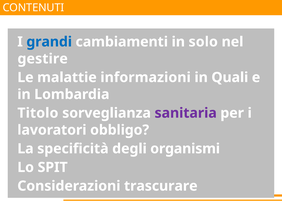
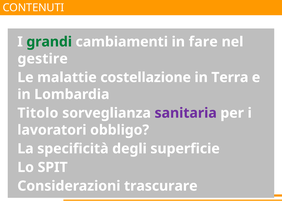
grandi colour: blue -> green (49, 42)
solo: solo -> fare (203, 42)
informazioni: informazioni -> costellazione (146, 77)
Quali: Quali -> Terra (230, 77)
organismi: organismi -> superficie (185, 148)
